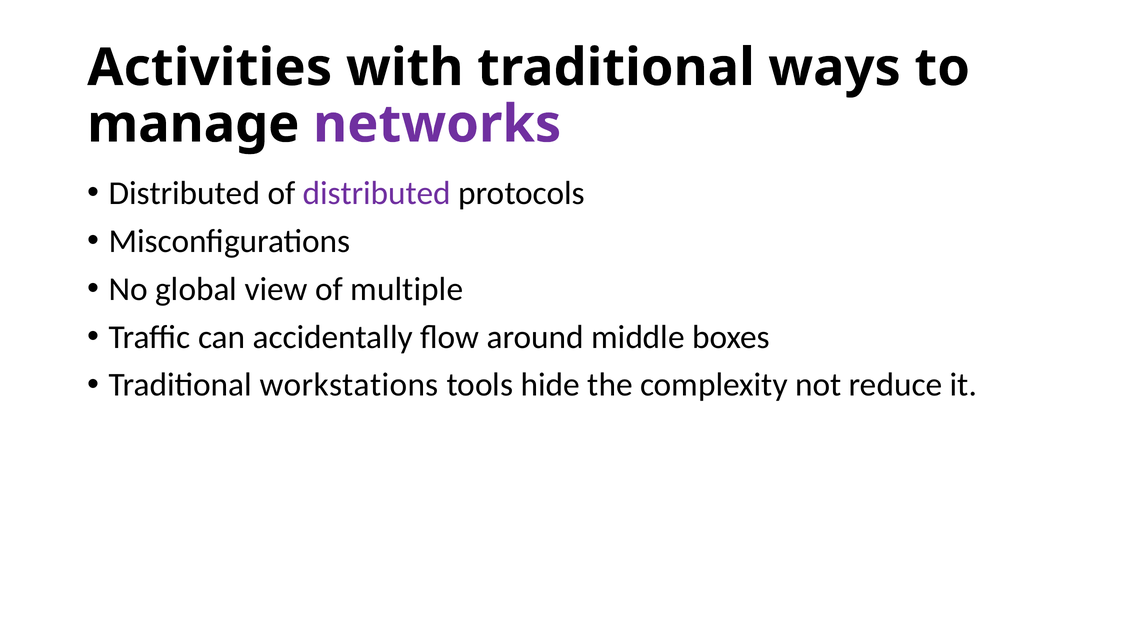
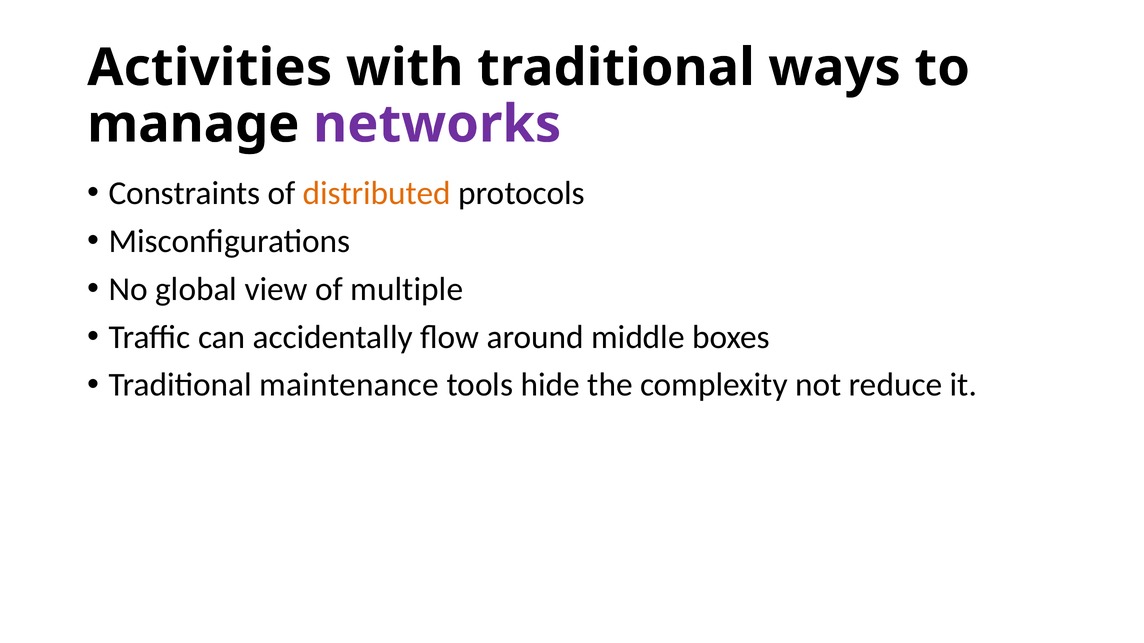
Distributed: Distributed -> Constraints (184, 193)
distributed colour: purple -> orange (377, 193)
workstations: workstations -> maintenance (349, 385)
